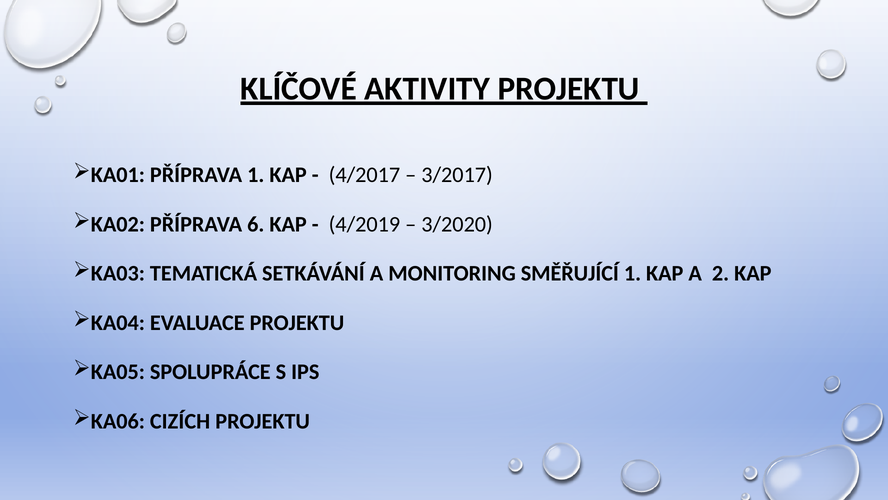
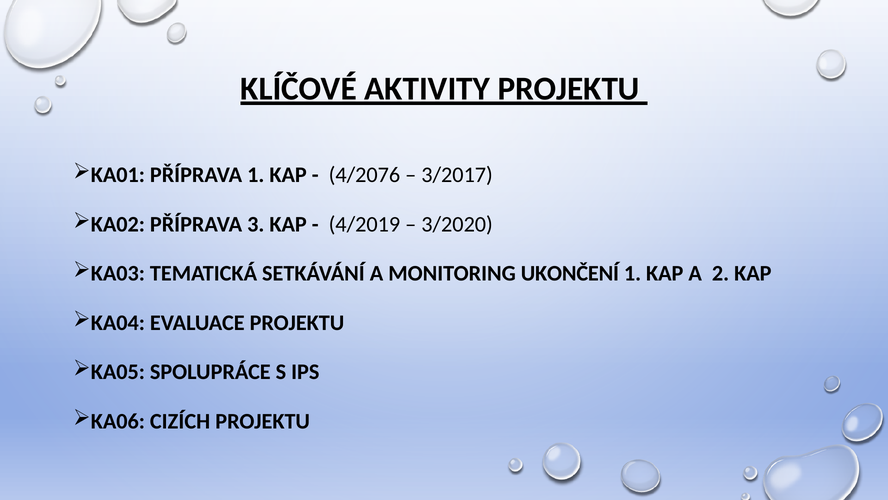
4/2017: 4/2017 -> 4/2076 (364, 175)
6: 6 -> 3 (256, 224)
SMĚŘUJÍCÍ: SMĚŘUJÍCÍ -> UKONČENÍ (570, 273)
